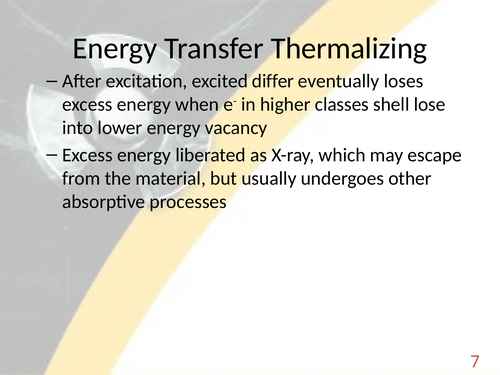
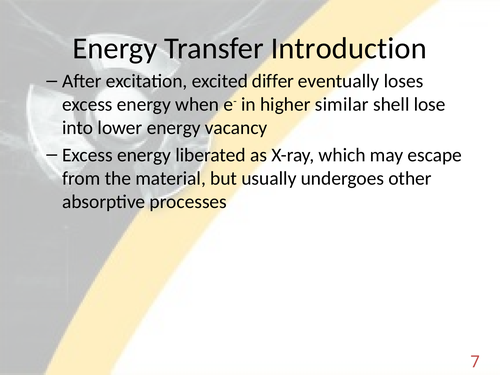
Thermalizing: Thermalizing -> Introduction (349, 48)
classes: classes -> similar (342, 104)
